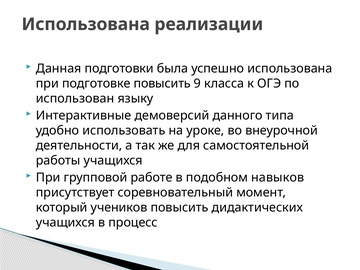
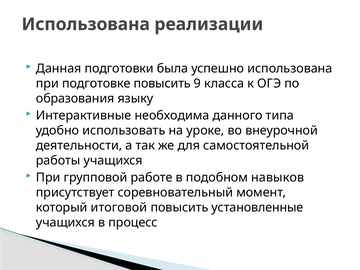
использован: использован -> образования (75, 98)
демоверсий: демоверсий -> необходима (172, 115)
учеников: учеников -> итоговой (119, 207)
дидактических: дидактических -> установленные (257, 207)
